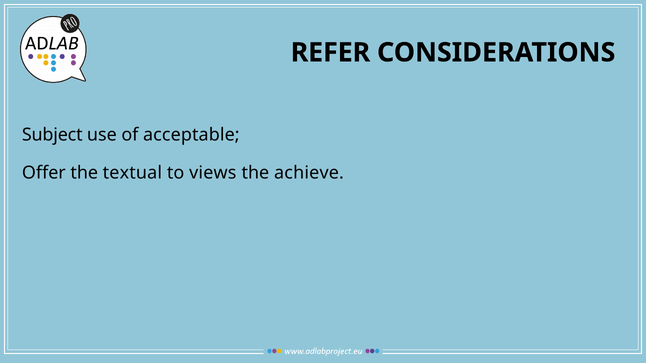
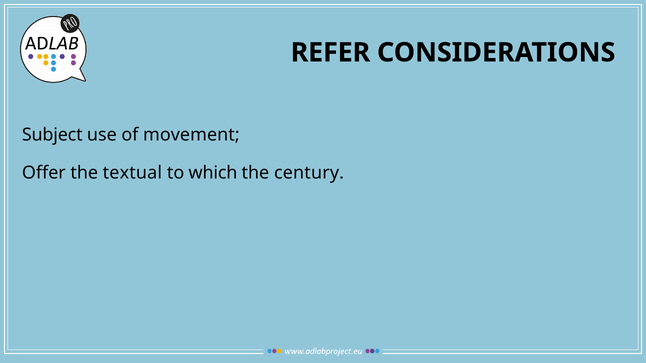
acceptable: acceptable -> movement (191, 135)
views: views -> which (213, 173)
achieve: achieve -> century (309, 173)
